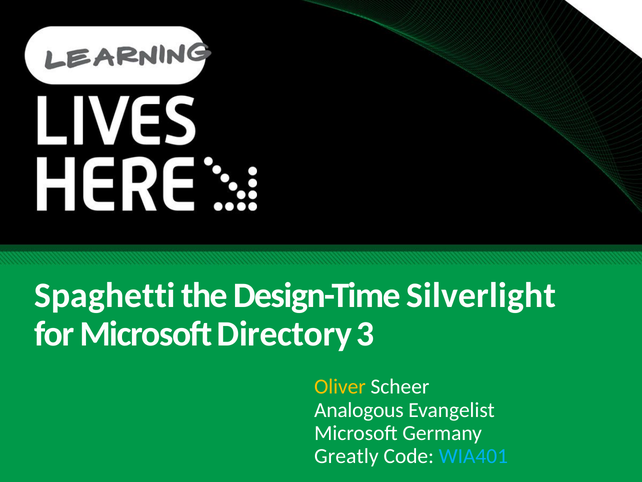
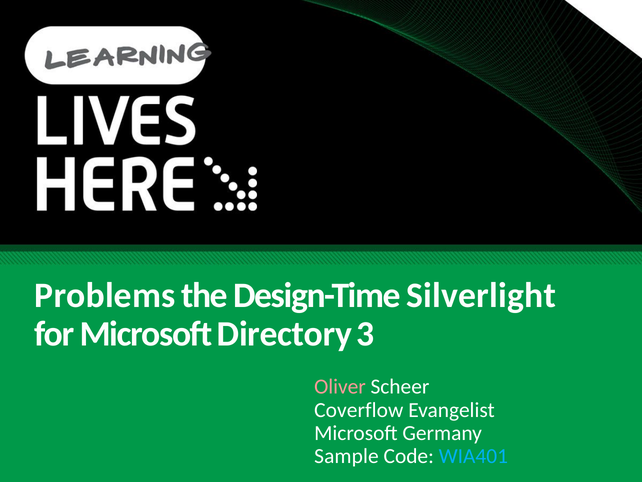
Spaghetti: Spaghetti -> Problems (105, 295)
Oliver colour: yellow -> pink (340, 386)
Analogous: Analogous -> Coverflow (359, 410)
Greatly: Greatly -> Sample (346, 456)
